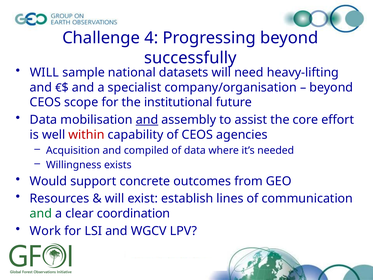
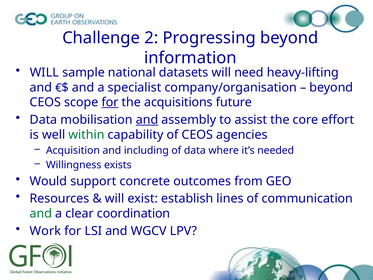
4: 4 -> 2 (151, 38)
successfully: successfully -> information (190, 58)
for underline: none -> present (110, 102)
institutional: institutional -> acquisitions (178, 102)
within colour: red -> green (86, 135)
compiled: compiled -> including (146, 150)
